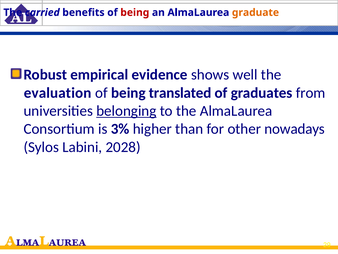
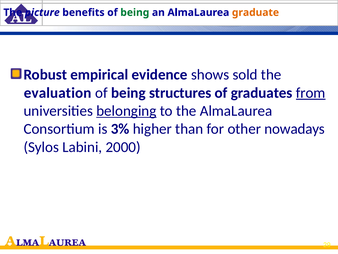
carried: carried -> picture (42, 12)
being colour: red -> green (135, 12)
well: well -> sold (245, 75)
translated: translated -> structures (180, 93)
from underline: none -> present (311, 93)
2028: 2028 -> 2000 (123, 147)
